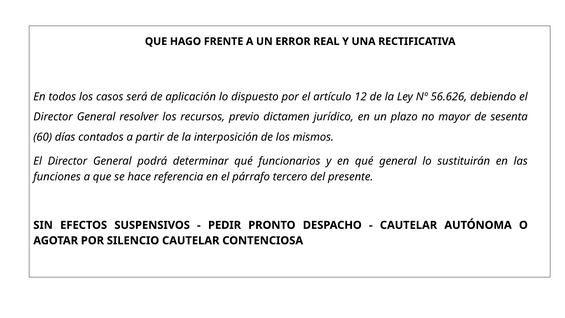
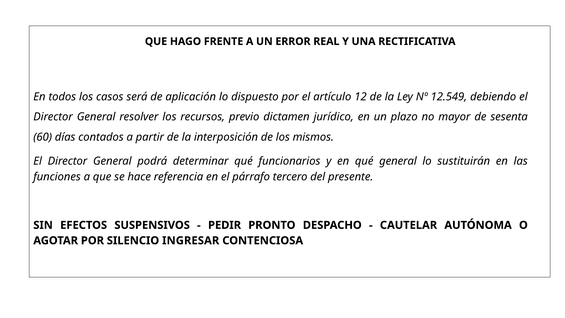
56.626: 56.626 -> 12.549 (449, 97)
SILENCIO CAUTELAR: CAUTELAR -> INGRESAR (191, 240)
